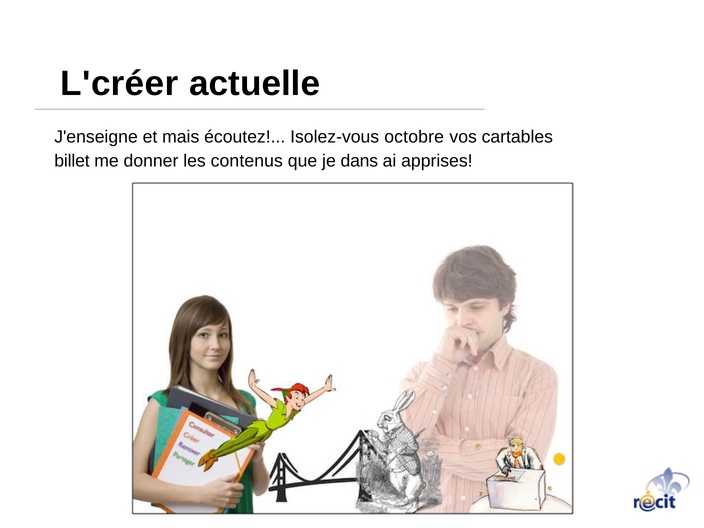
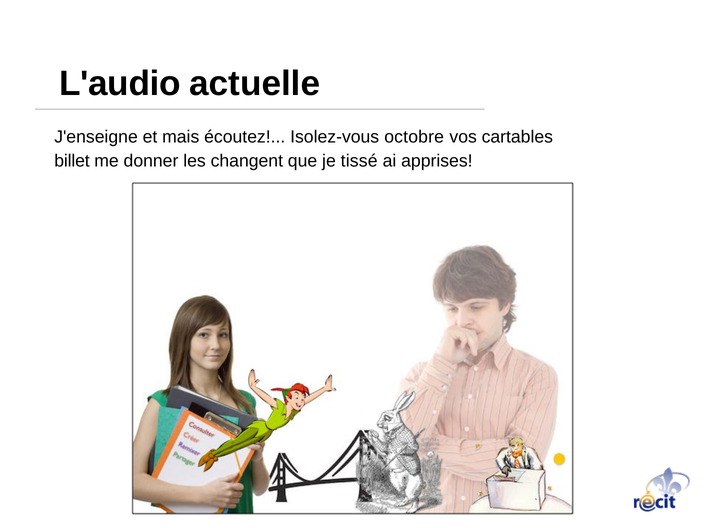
L'créer: L'créer -> L'audio (120, 83)
contenus: contenus -> changent (247, 161)
dans: dans -> tissé (359, 161)
